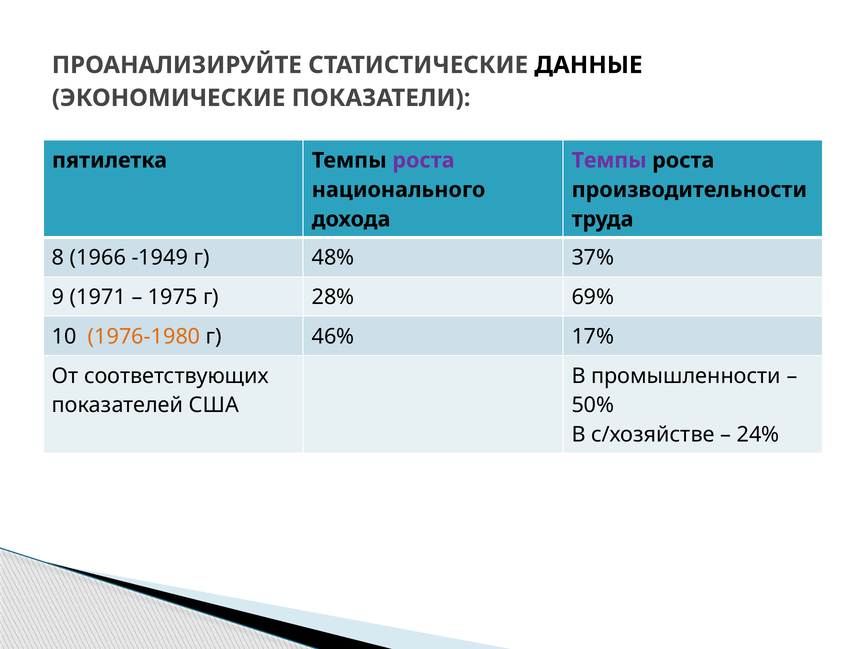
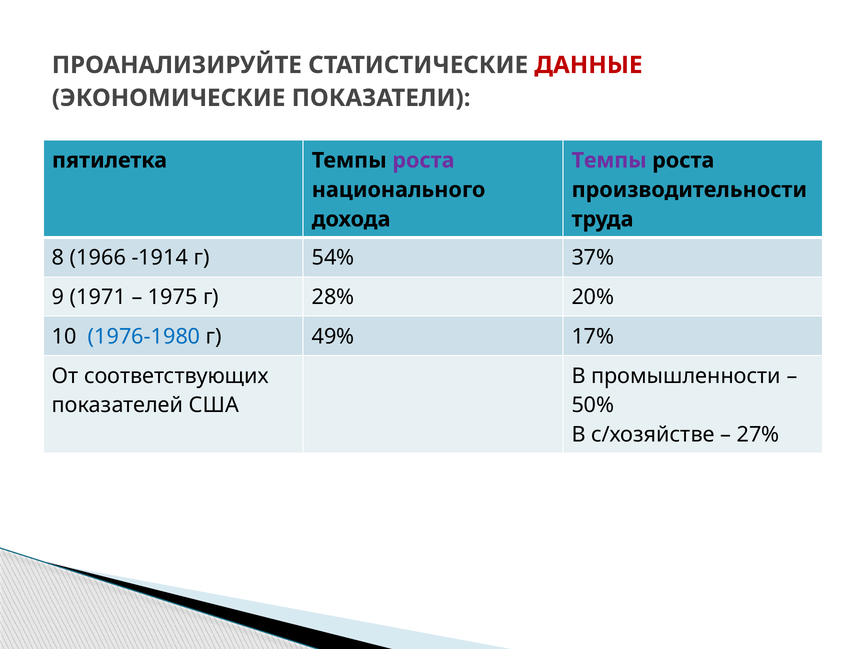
ДАННЫЕ colour: black -> red (588, 65)
-1949: -1949 -> -1914 (160, 258)
48%: 48% -> 54% (333, 258)
69%: 69% -> 20% (593, 297)
1976-1980 colour: orange -> blue (144, 337)
46%: 46% -> 49% (333, 337)
24%: 24% -> 27% (758, 435)
